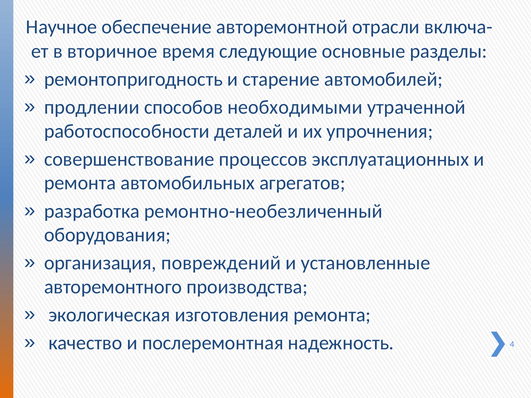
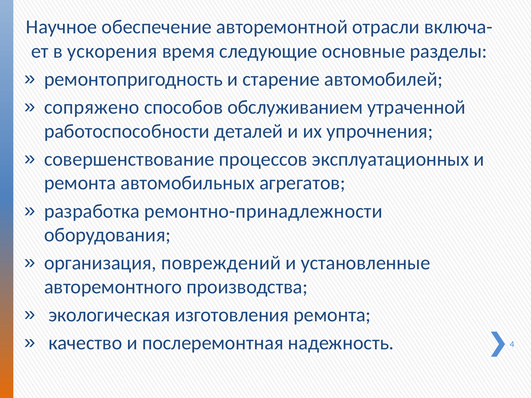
вторичное: вторичное -> ускорения (112, 51)
продлении: продлении -> сопряжено (92, 107)
необходимыми: необходимыми -> обслуживанием (295, 107)
ремонтно-необезличенный: ремонтно-необезличенный -> ремонтно-принадлежности (263, 211)
